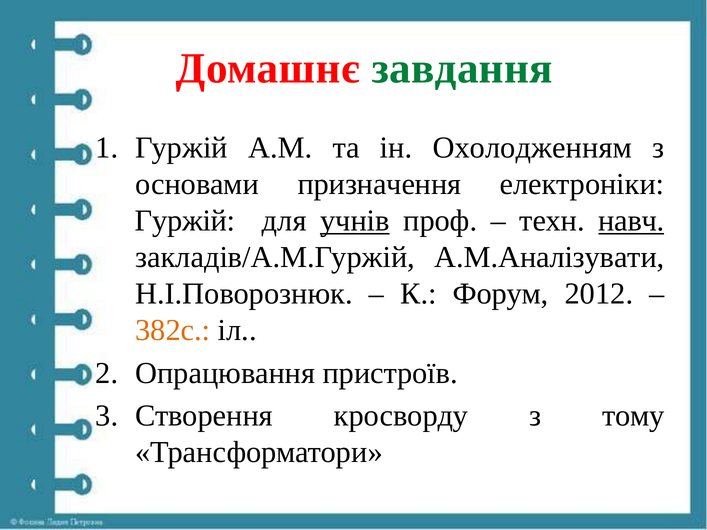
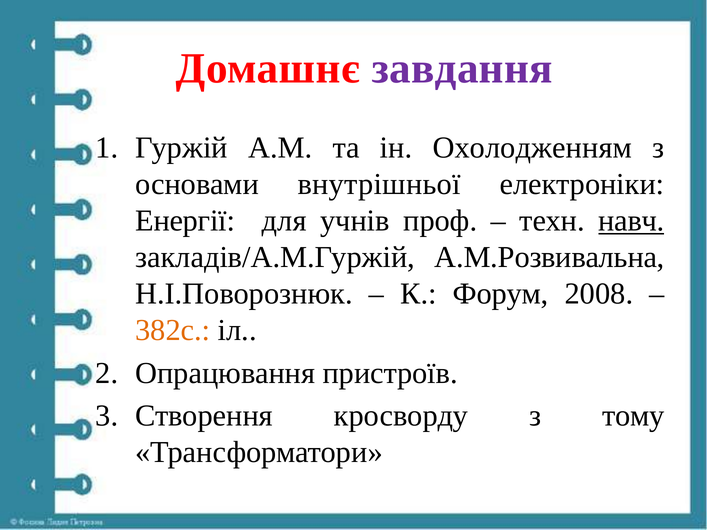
завдання colour: green -> purple (462, 68)
призначення: призначення -> внутрішньої (379, 184)
Гуржій: Гуржій -> Енергії (185, 221)
учнів underline: present -> none (355, 221)
А.М.Аналізувати: А.М.Аналізувати -> А.М.Розвивальна (549, 257)
2012: 2012 -> 2008 (599, 294)
